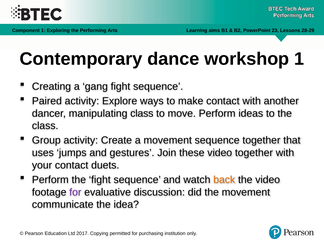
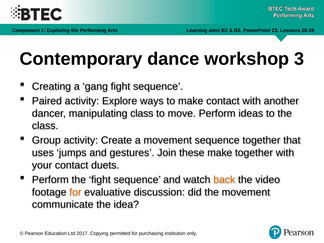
workshop 1: 1 -> 3 (299, 59)
these video: video -> make (220, 153)
for colour: purple -> orange (75, 192)
